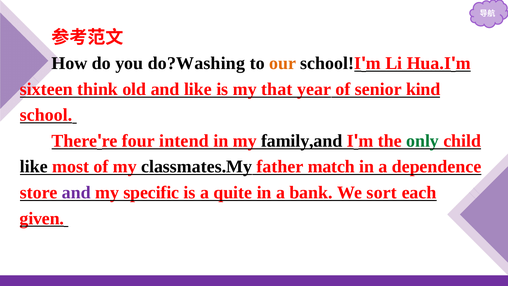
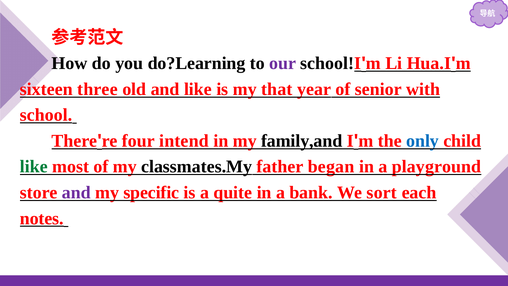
do?Washing: do?Washing -> do?Learning (197, 63)
our colour: orange -> purple (283, 63)
think: think -> three (97, 89)
kind: kind -> with (423, 89)
only colour: green -> blue (422, 141)
like colour: black -> green (34, 167)
match: match -> began (331, 167)
dependence: dependence -> playground (437, 167)
given: given -> notes (42, 218)
